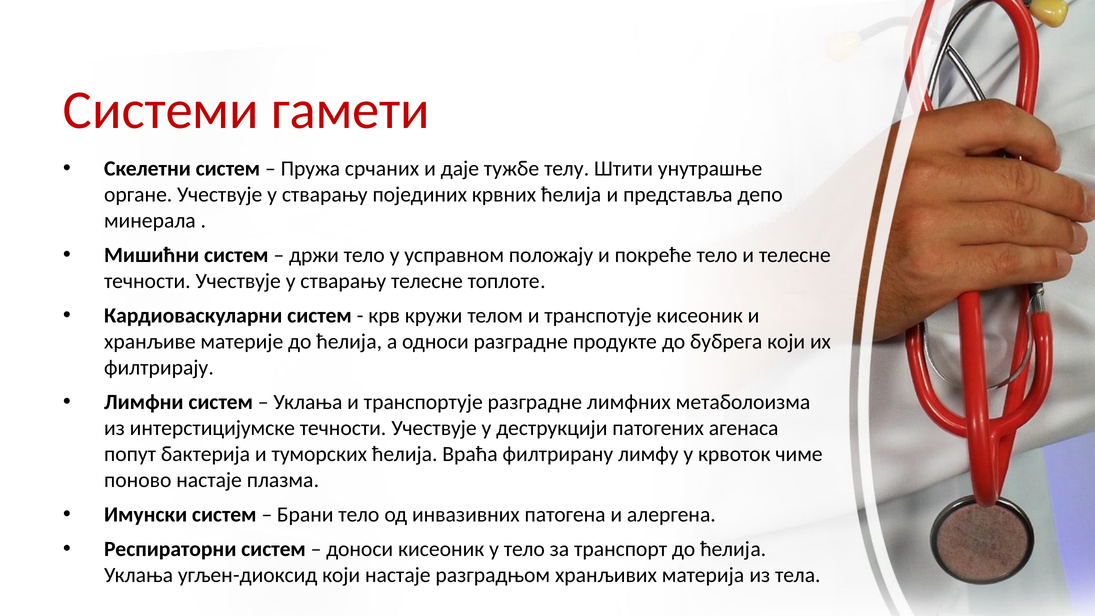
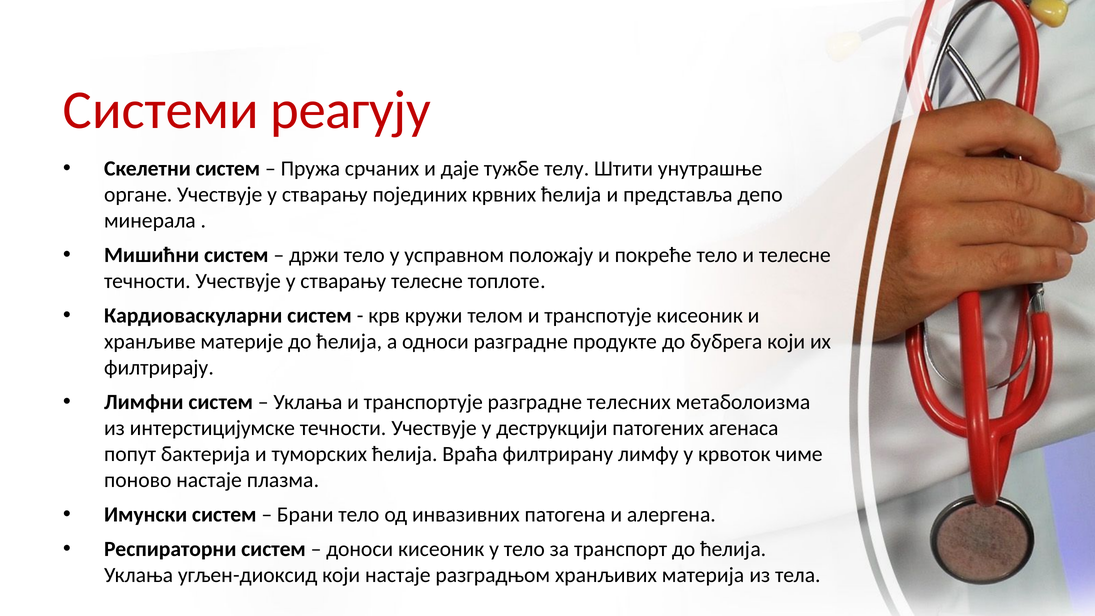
гамети: гамети -> реагују (351, 110)
лимфних: лимфних -> телесних (629, 402)
